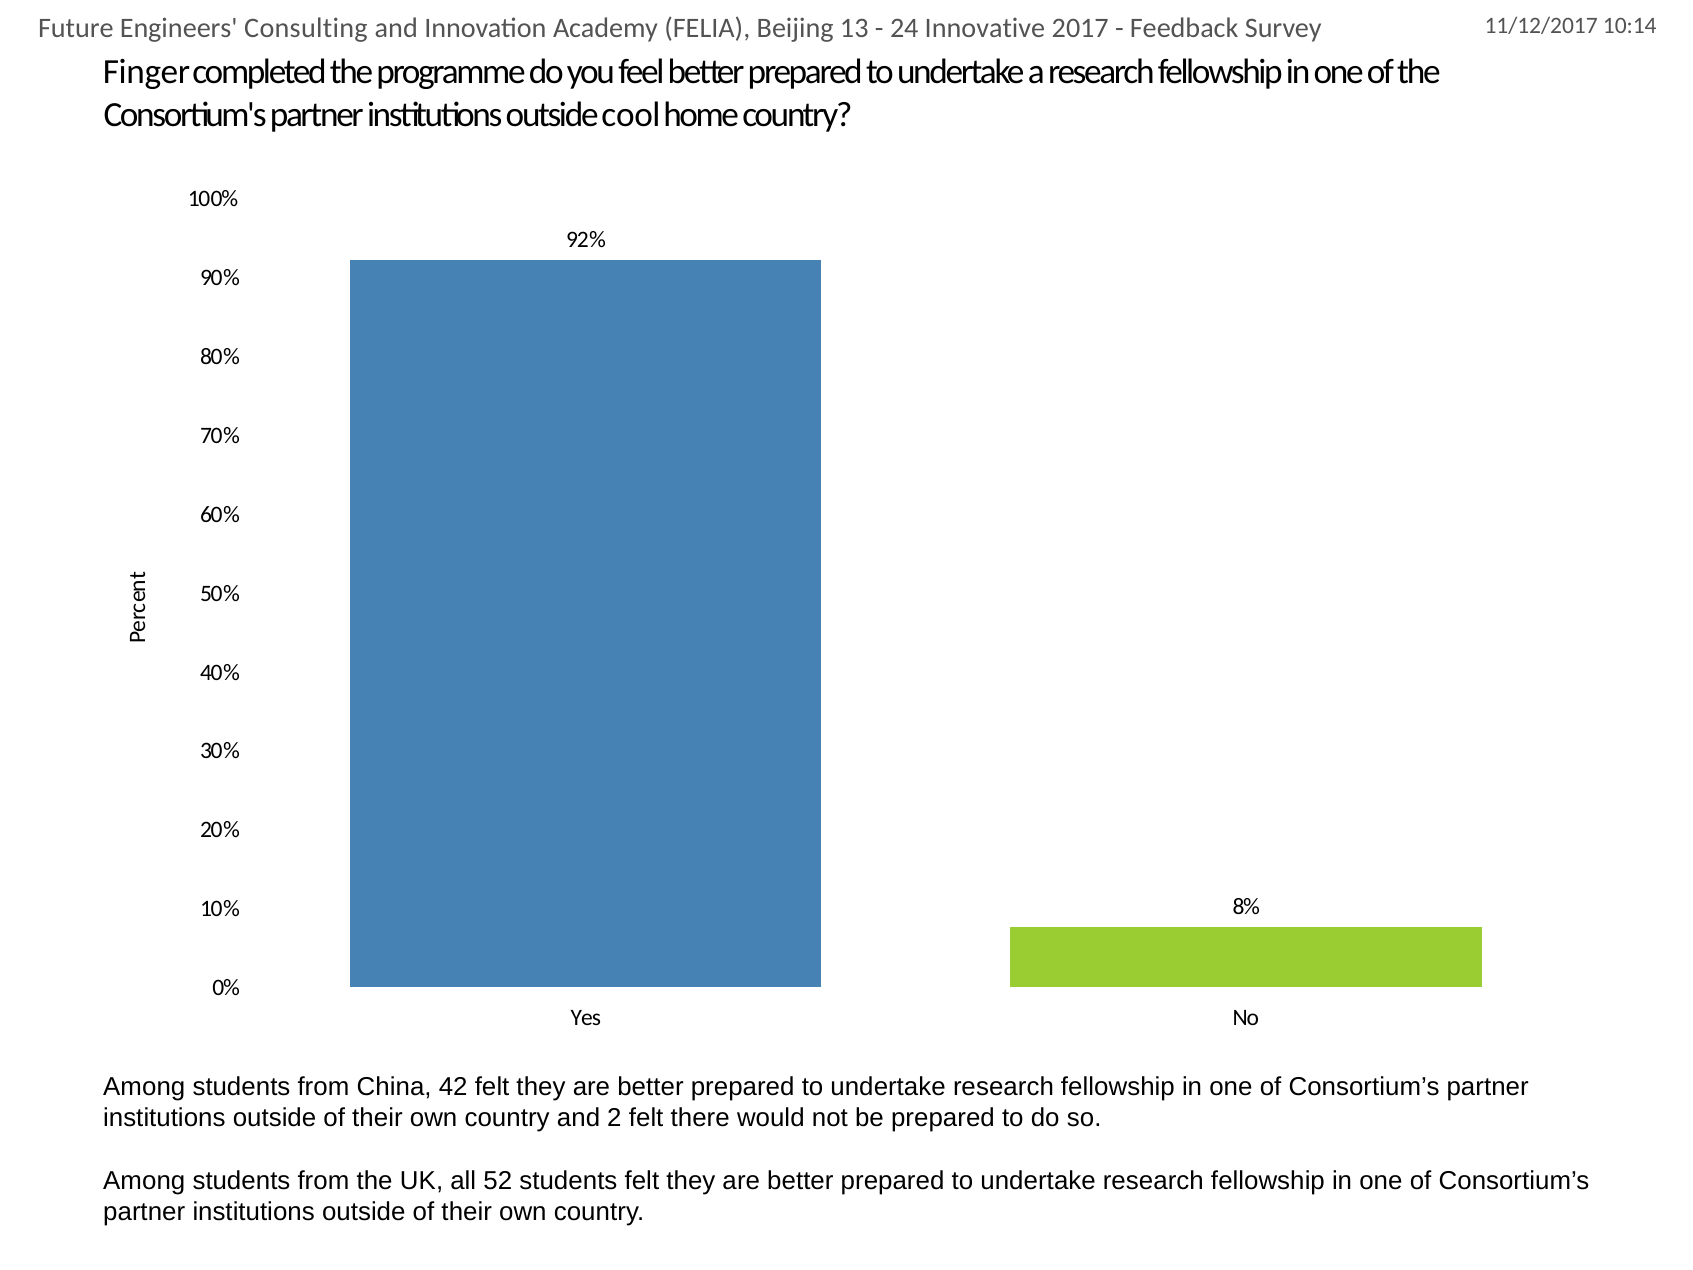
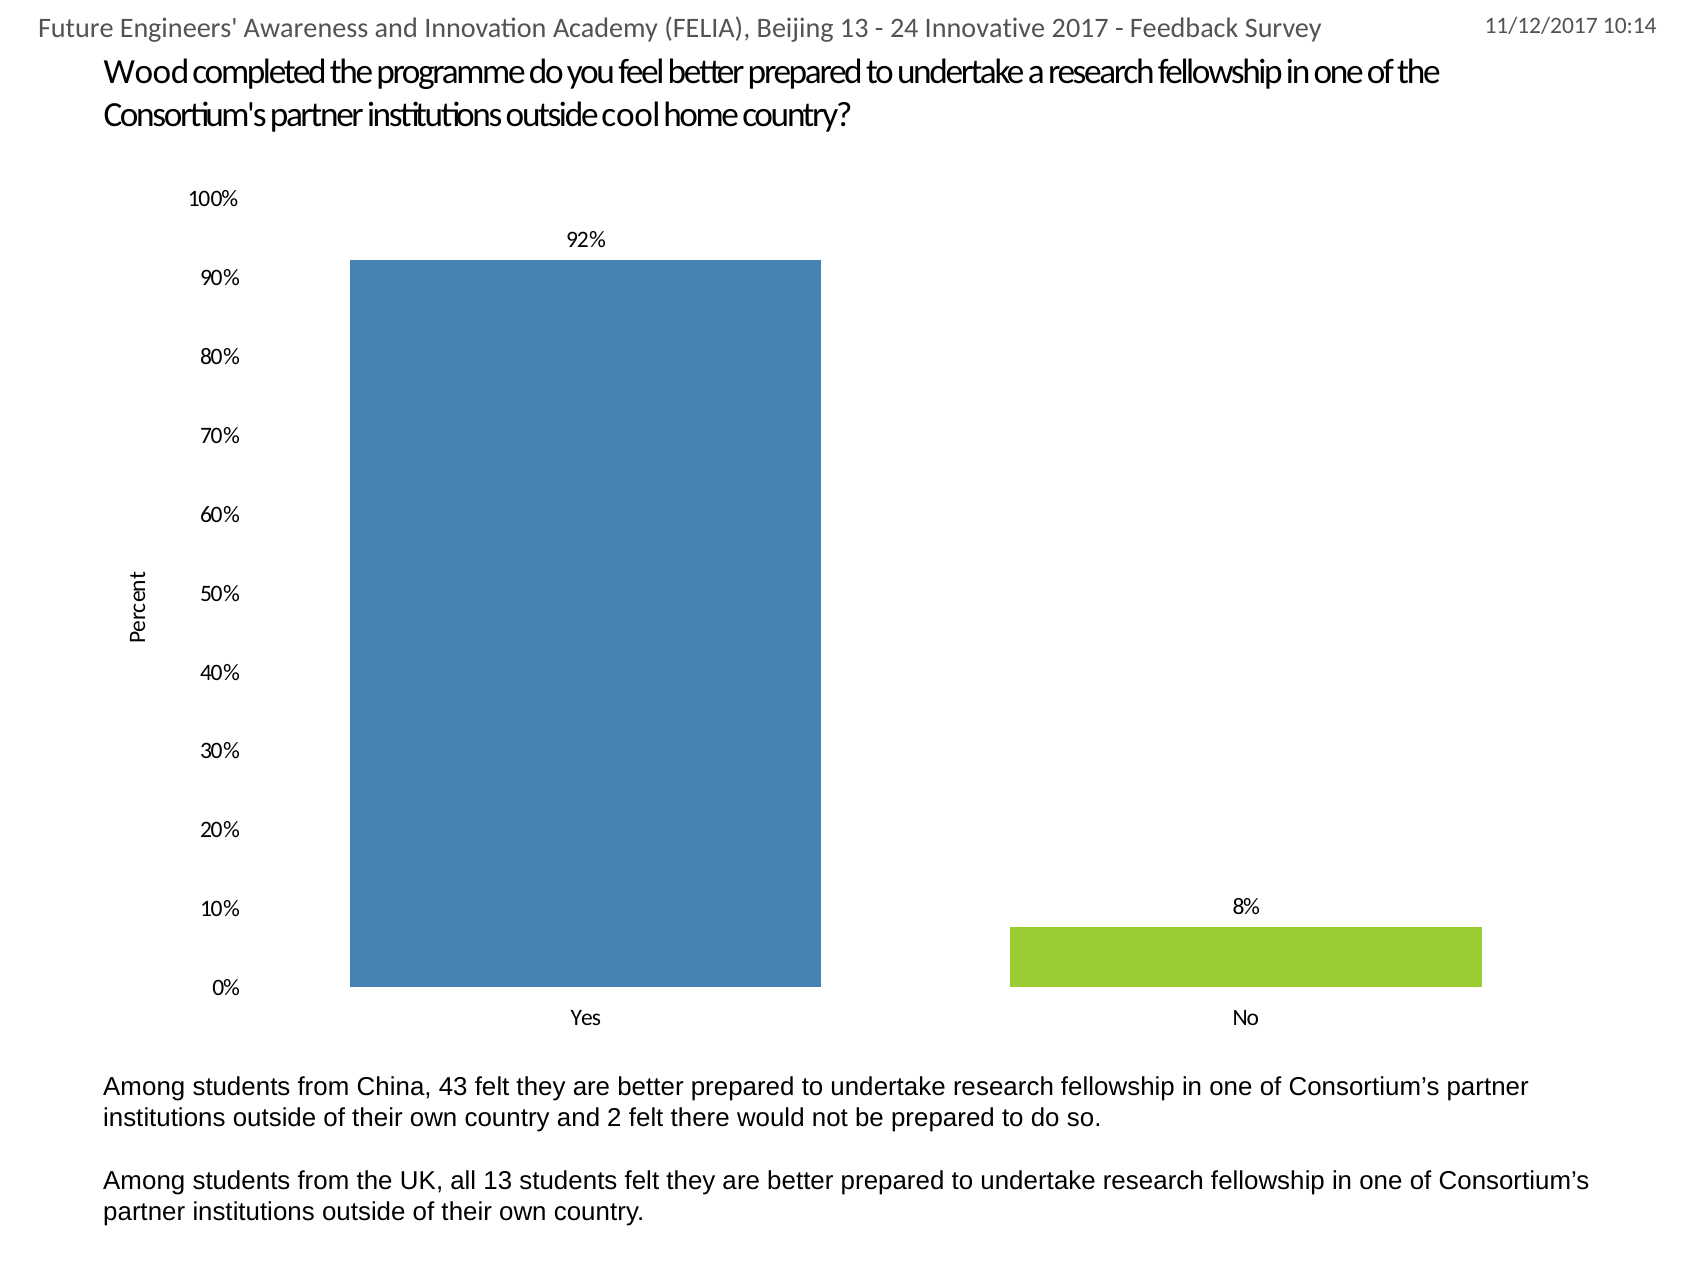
Consulting: Consulting -> Awareness (306, 28)
Finger: Finger -> Wood (146, 72)
42: 42 -> 43 (453, 1087)
all 52: 52 -> 13 (498, 1180)
